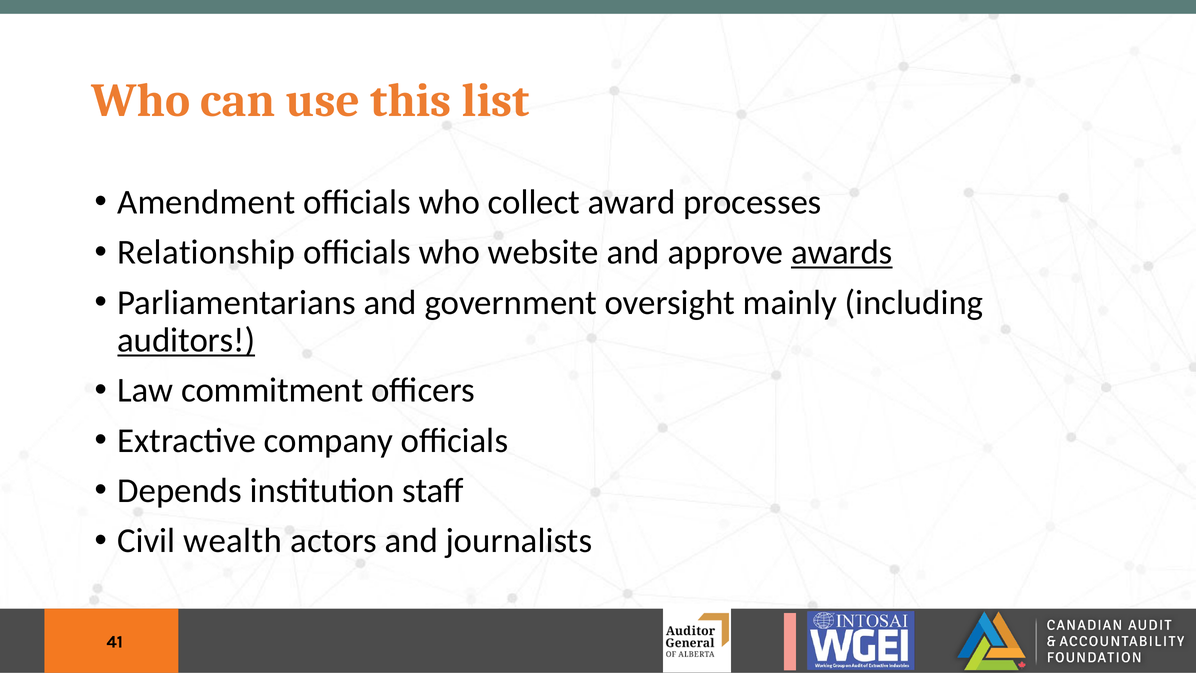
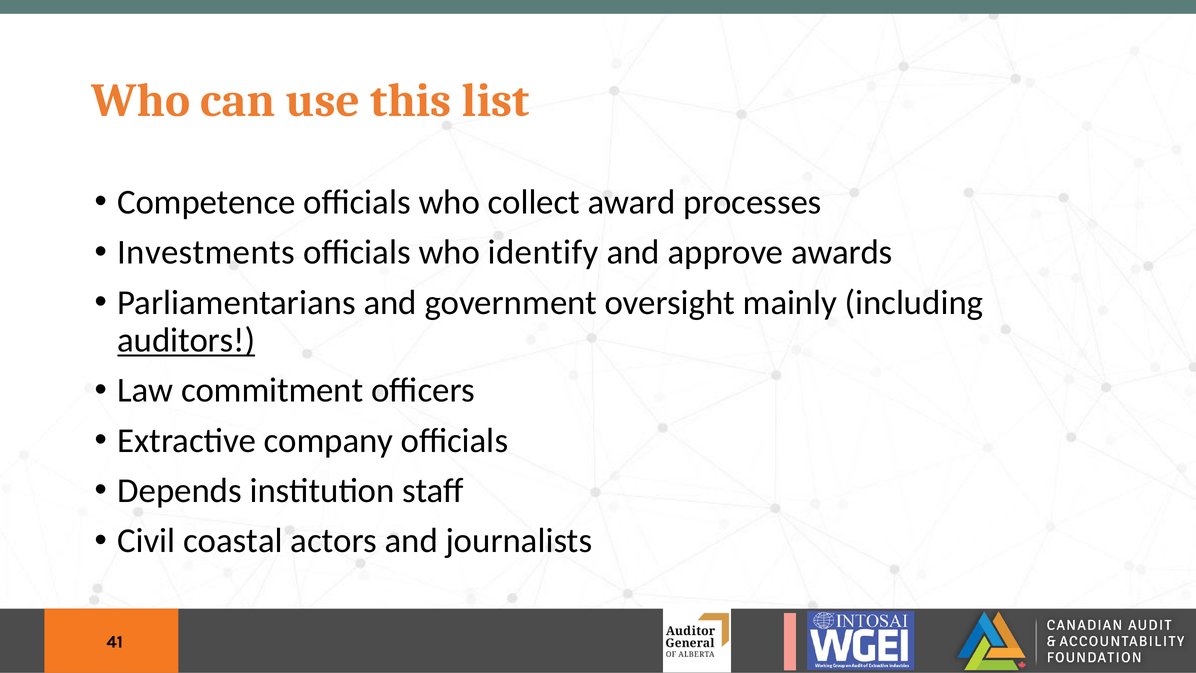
Amendment: Amendment -> Competence (206, 202)
Relationship: Relationship -> Investments (206, 252)
website: website -> identify (543, 252)
awards underline: present -> none (842, 252)
wealth: wealth -> coastal (233, 541)
